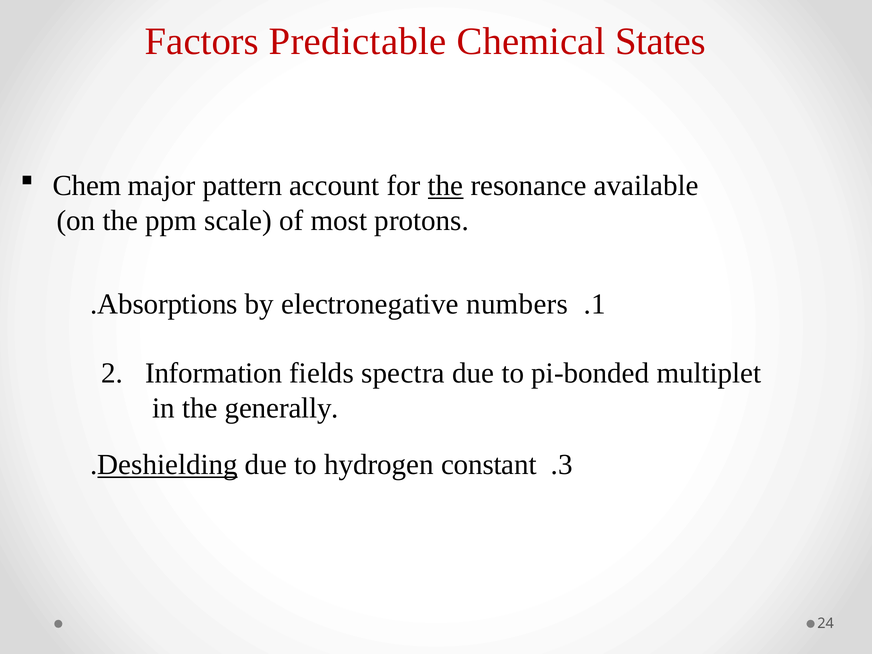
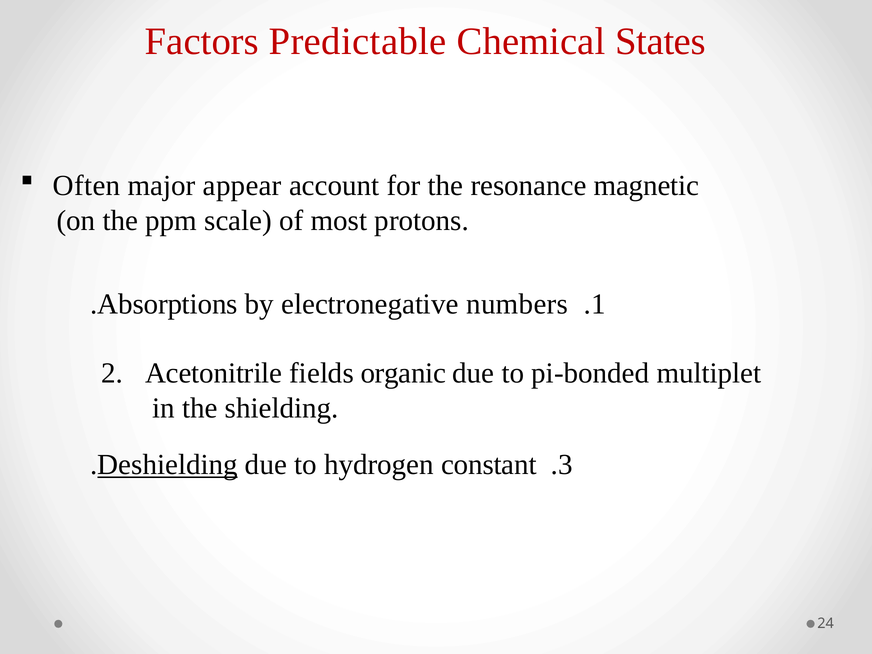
Chem: Chem -> Often (87, 186)
pattern: pattern -> appear (242, 186)
the underline: present -> none (446, 186)
available: available -> magnetic (646, 186)
Information: Information -> Acetonitrile (214, 373)
spectra: spectra -> organic (403, 373)
generally: generally -> shielding (282, 408)
